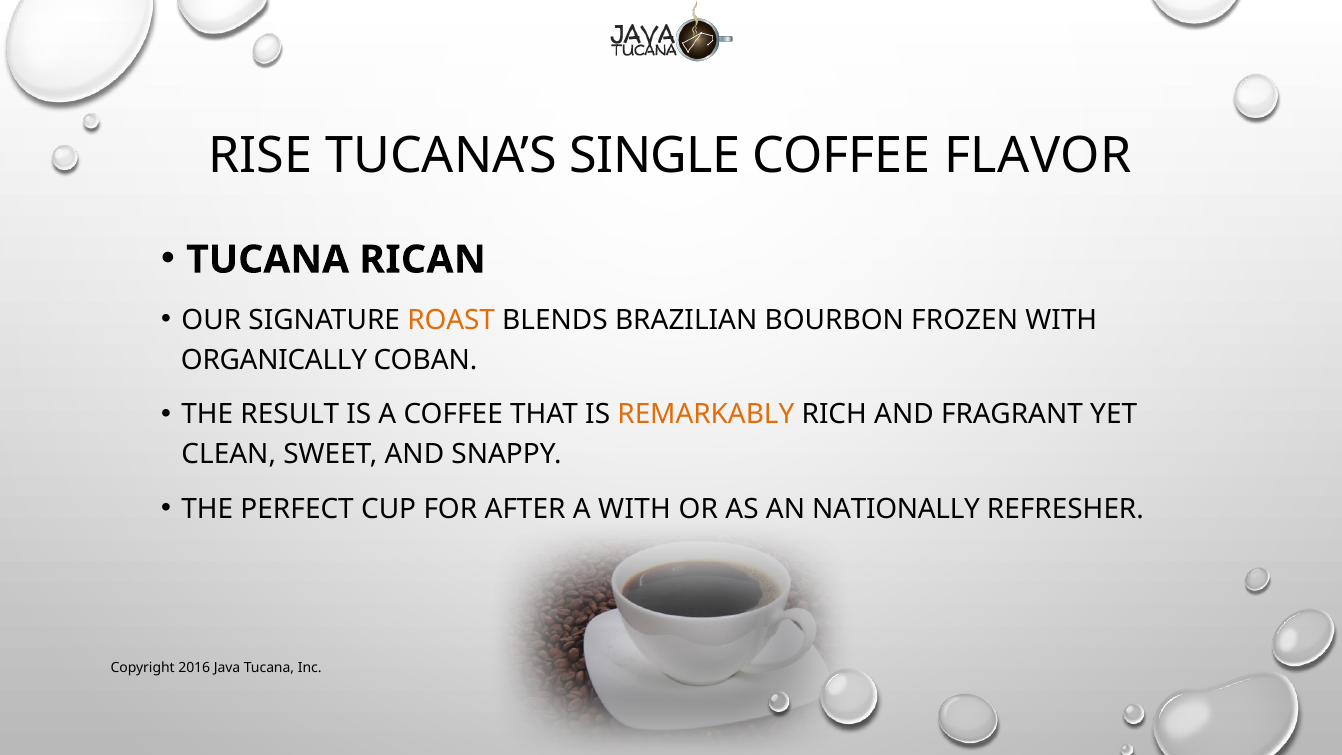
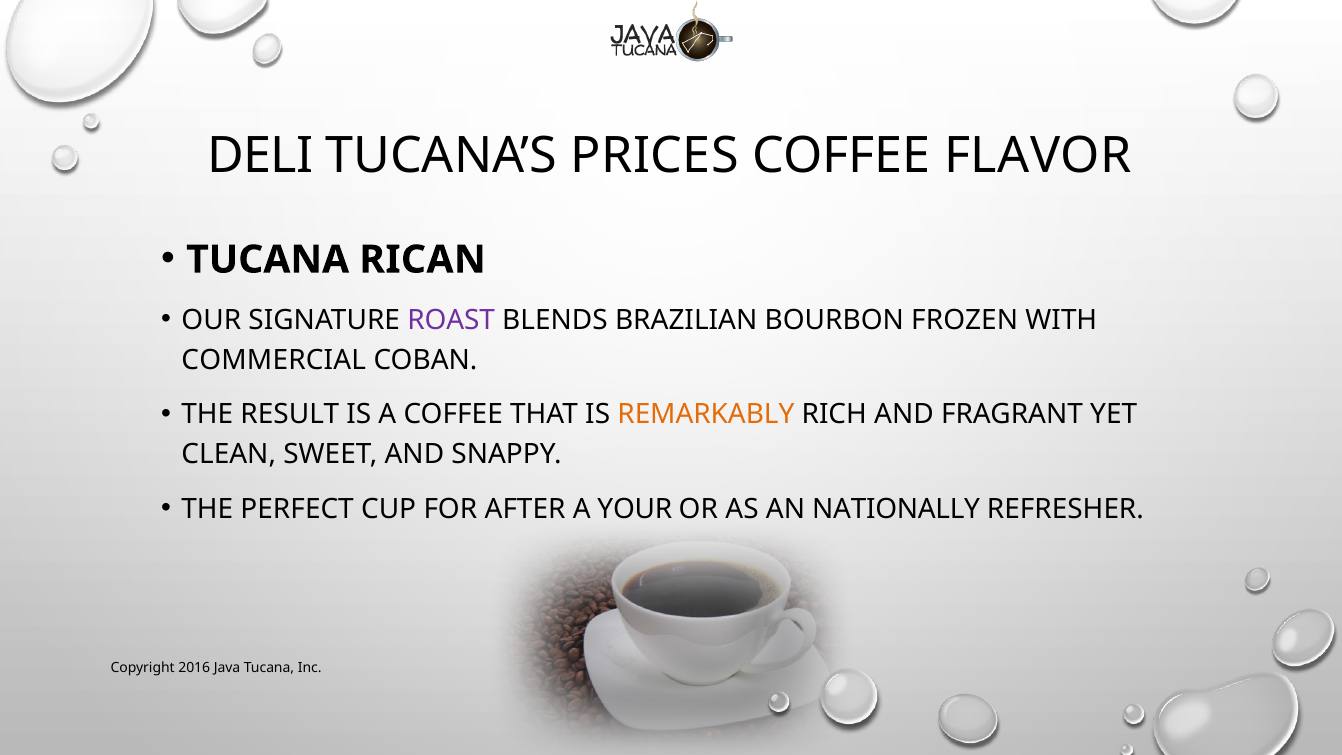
RISE: RISE -> DELI (261, 156)
SINGLE: SINGLE -> PRICES (655, 156)
ROAST colour: orange -> purple (451, 320)
ORGANICALLY: ORGANICALLY -> COMMERCIAL (274, 360)
A WITH: WITH -> YOUR (635, 509)
